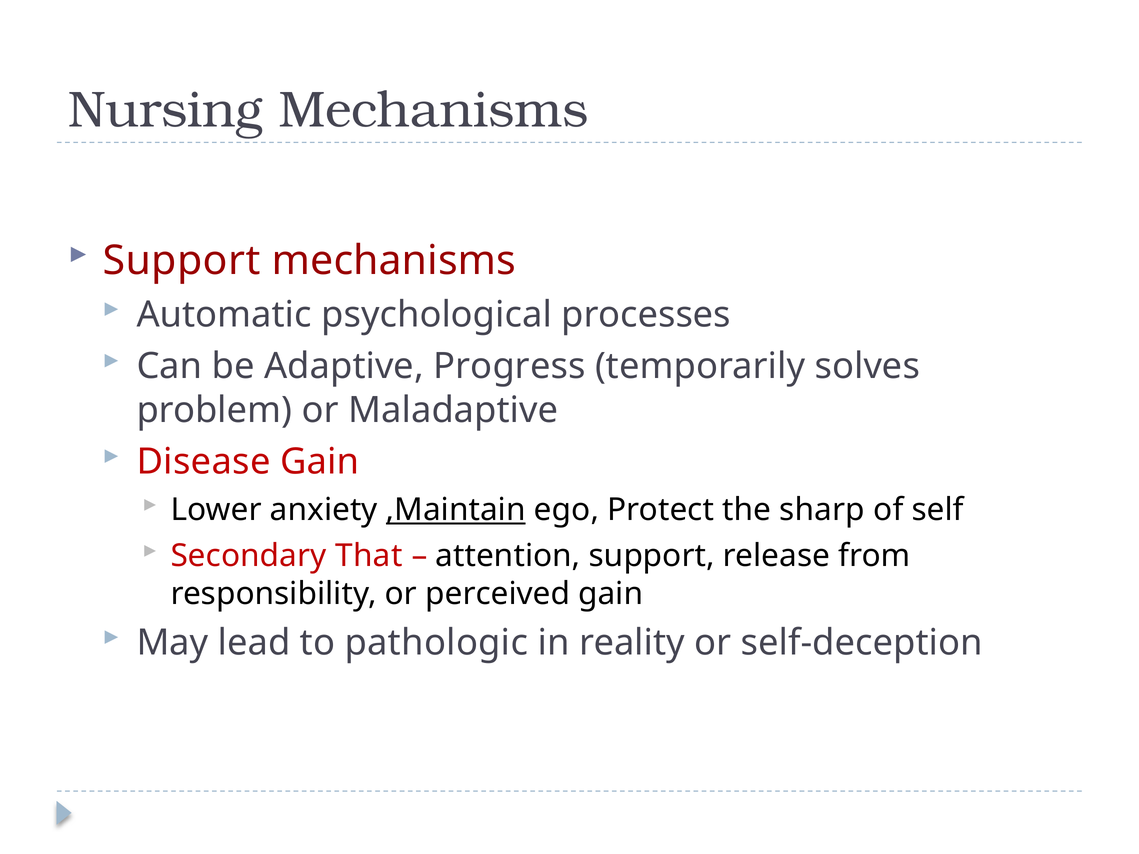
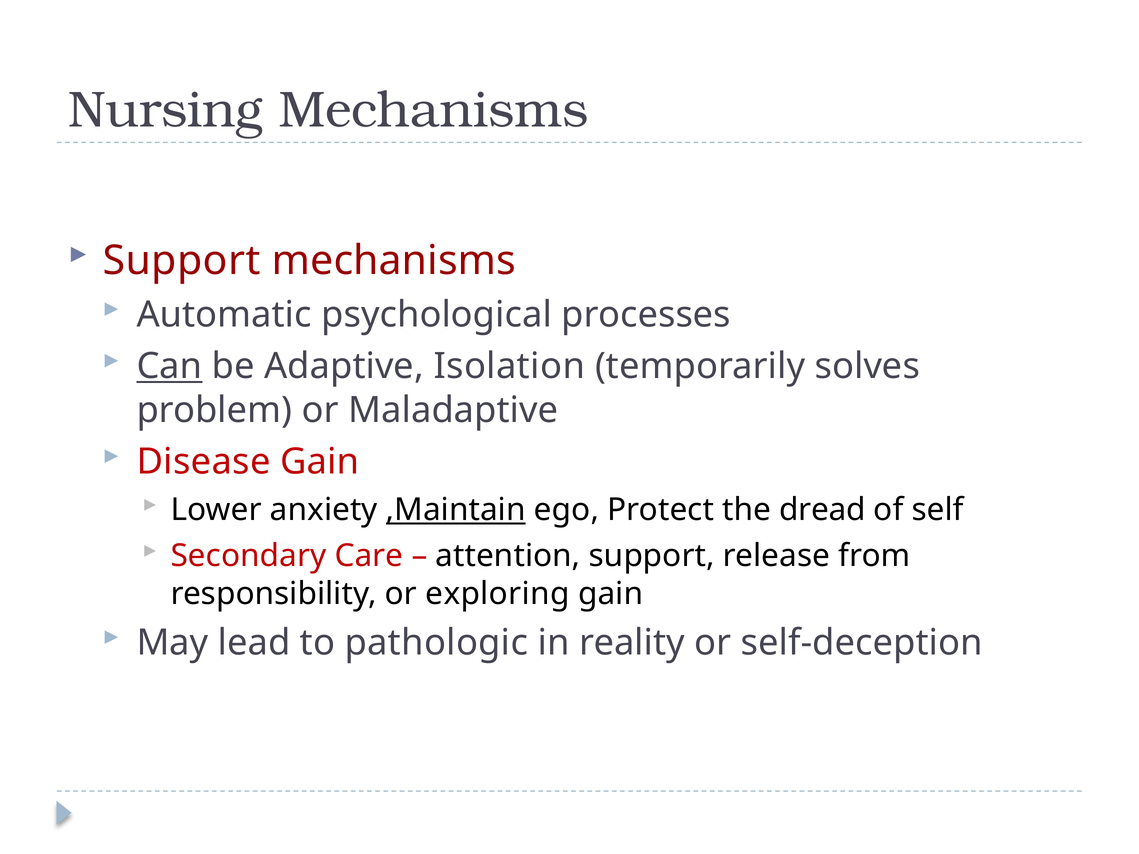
Can underline: none -> present (169, 367)
Progress: Progress -> Isolation (509, 367)
sharp: sharp -> dread (822, 510)
That: That -> Care (369, 556)
perceived: perceived -> exploring (497, 594)
